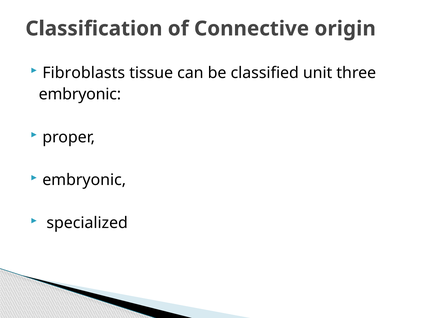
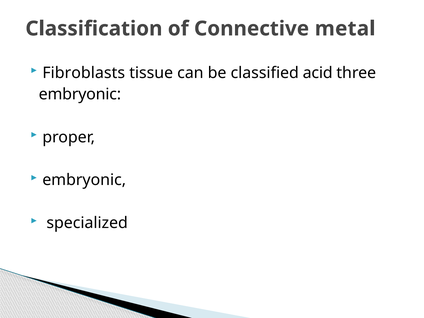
origin: origin -> metal (345, 29)
unit: unit -> acid (318, 73)
